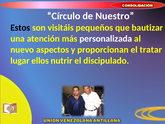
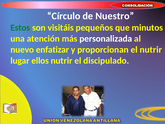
Estos colour: black -> green (20, 28)
bautizar: bautizar -> minutos (147, 28)
aspectos: aspectos -> enfatizar (52, 50)
el tratar: tratar -> nutrir (151, 50)
